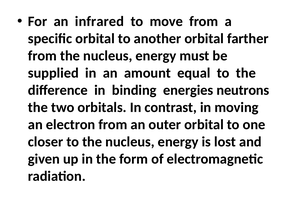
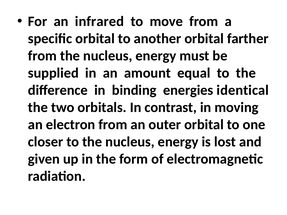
neutrons: neutrons -> identical (243, 90)
